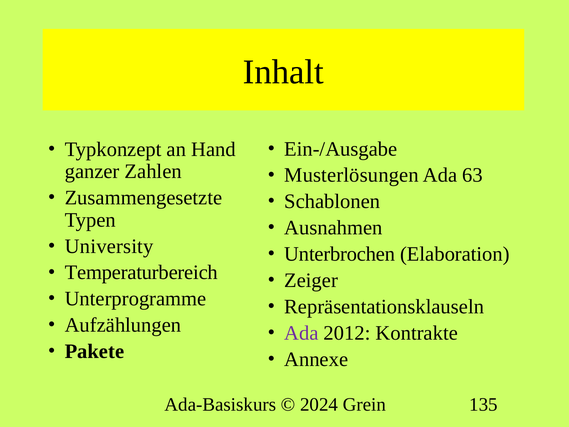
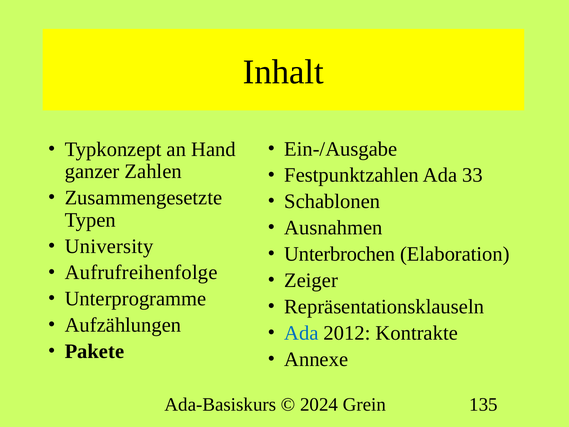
Musterlösungen: Musterlösungen -> Festpunktzahlen (352, 175)
63: 63 -> 33 (473, 175)
Temperaturbereich: Temperaturbereich -> Aufrufreihenfolge (141, 272)
Ada colour: purple -> blue (301, 333)
